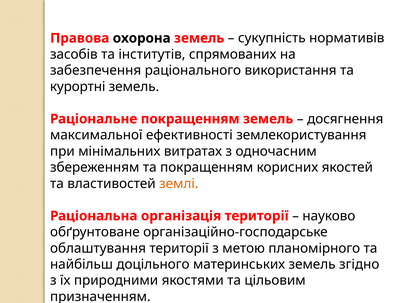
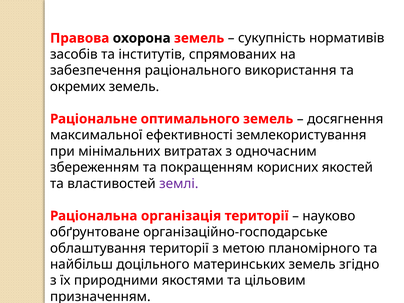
курортні: курортні -> окремих (78, 87)
Раціональне покращенням: покращенням -> оптимального (190, 119)
землі colour: orange -> purple (179, 184)
